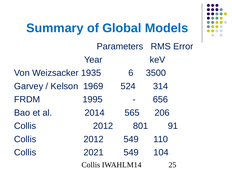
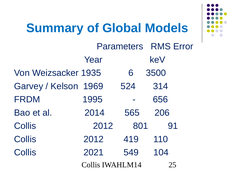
2012 549: 549 -> 419 (131, 139)
